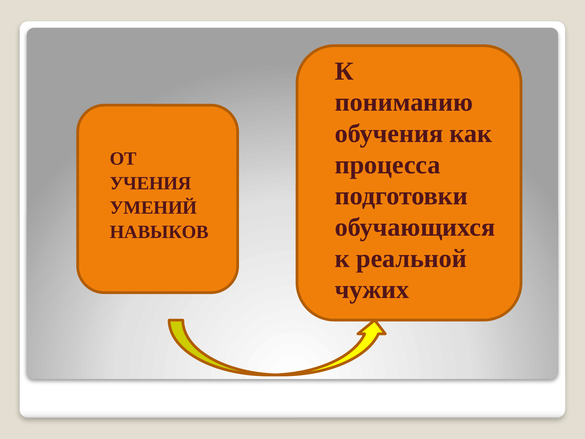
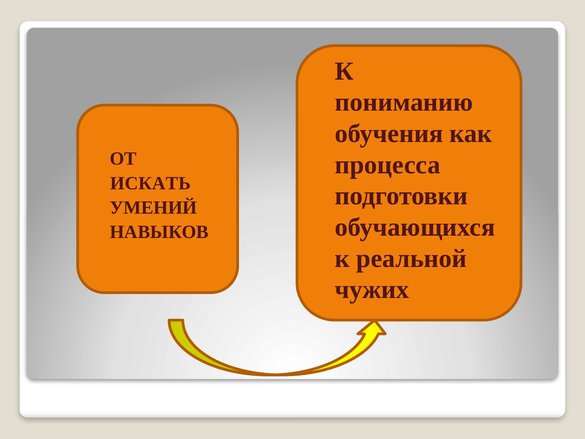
УЧЕНИЯ: УЧЕНИЯ -> ИСКАТЬ (150, 183)
